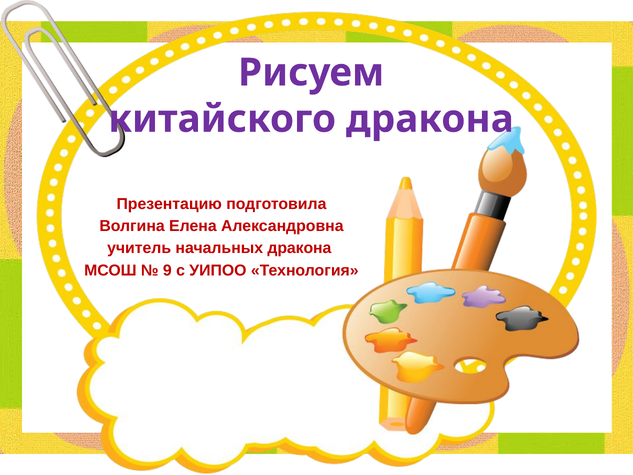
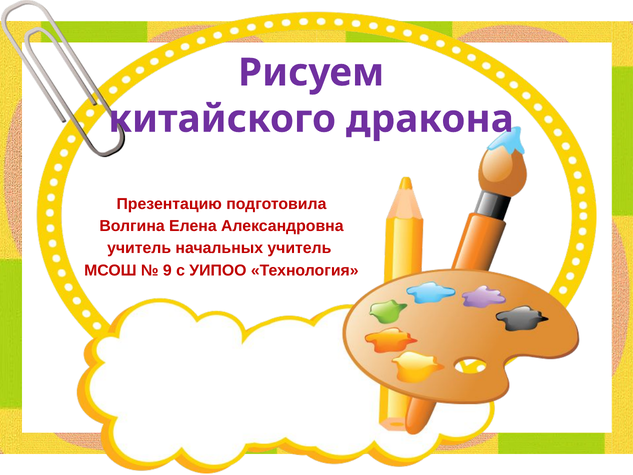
начальных дракона: дракона -> учитель (299, 248)
